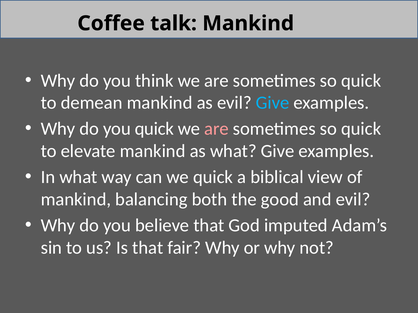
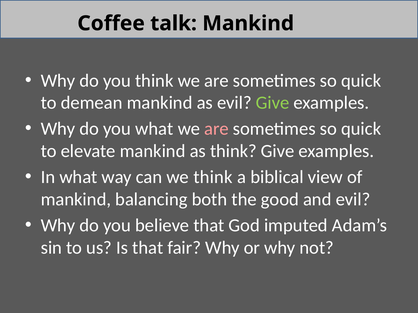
Give colour: light blue -> light green (273, 103)
you quick: quick -> what (154, 129)
as what: what -> think (233, 151)
we quick: quick -> think (213, 177)
